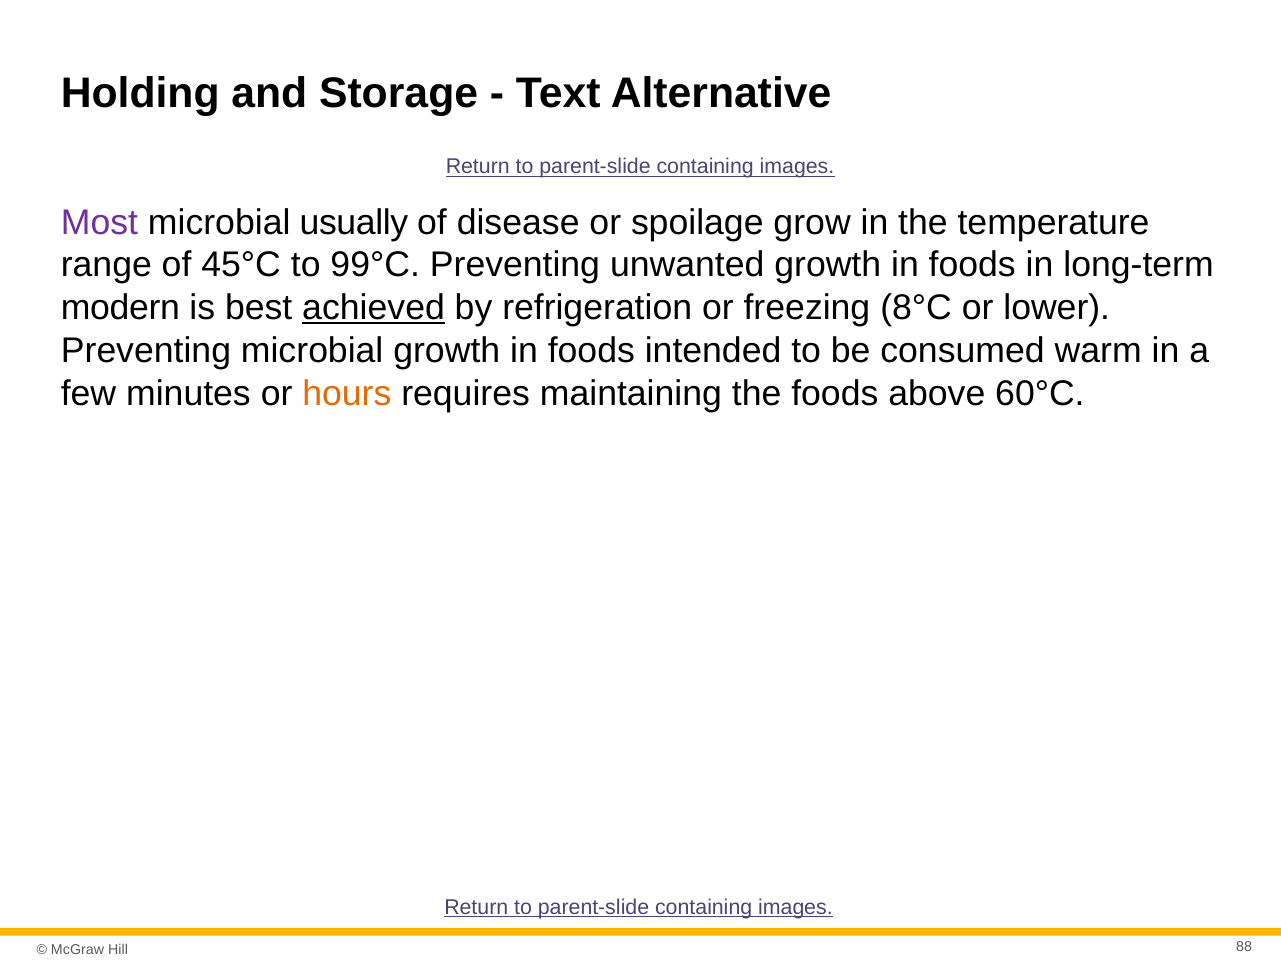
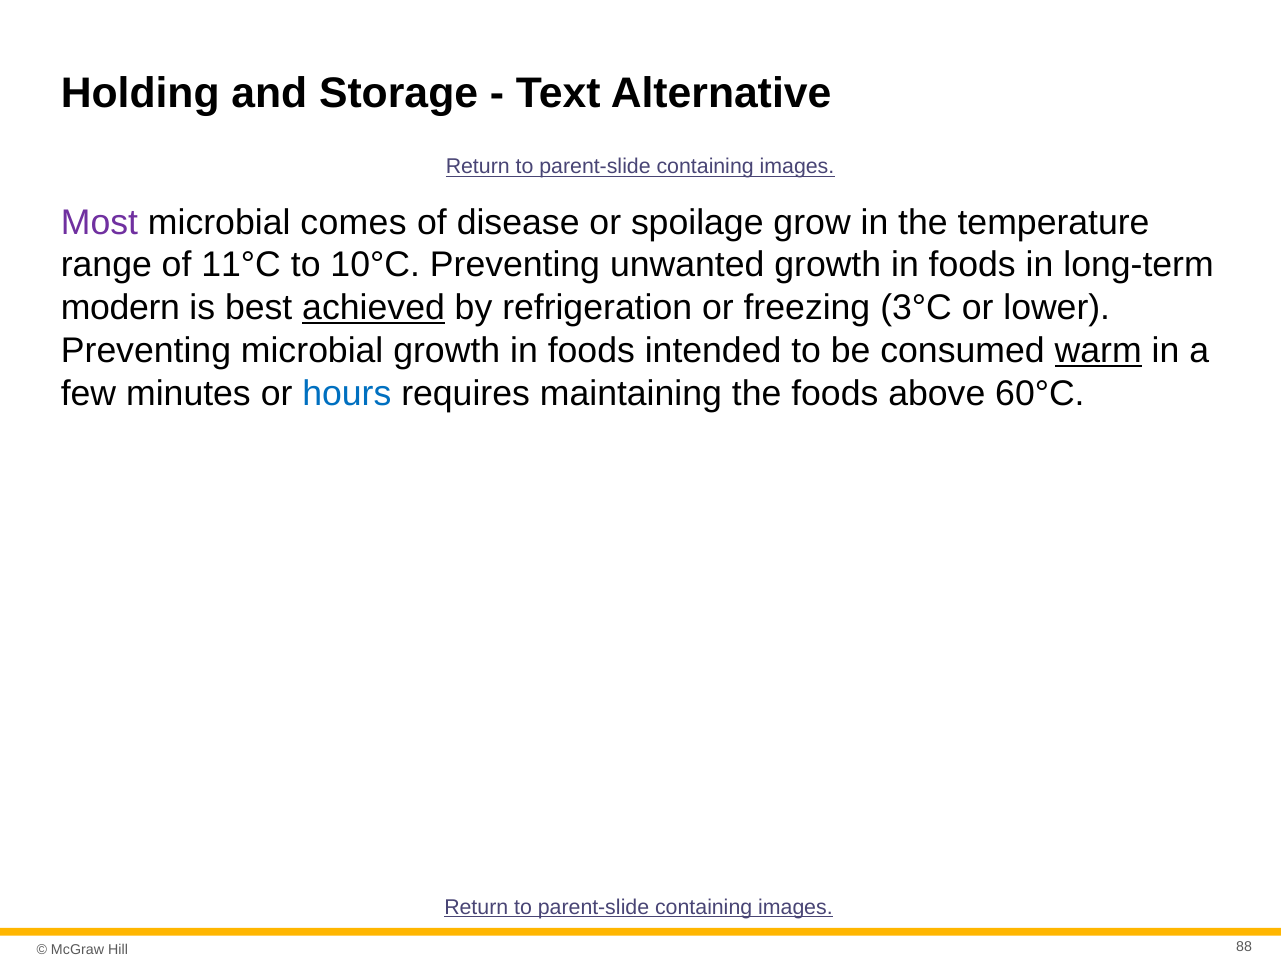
usually: usually -> comes (354, 222)
45°C: 45°C -> 11°C (241, 265)
99°C: 99°C -> 10°C (375, 265)
8°C: 8°C -> 3°C (916, 308)
warm underline: none -> present (1098, 351)
hours colour: orange -> blue (347, 393)
